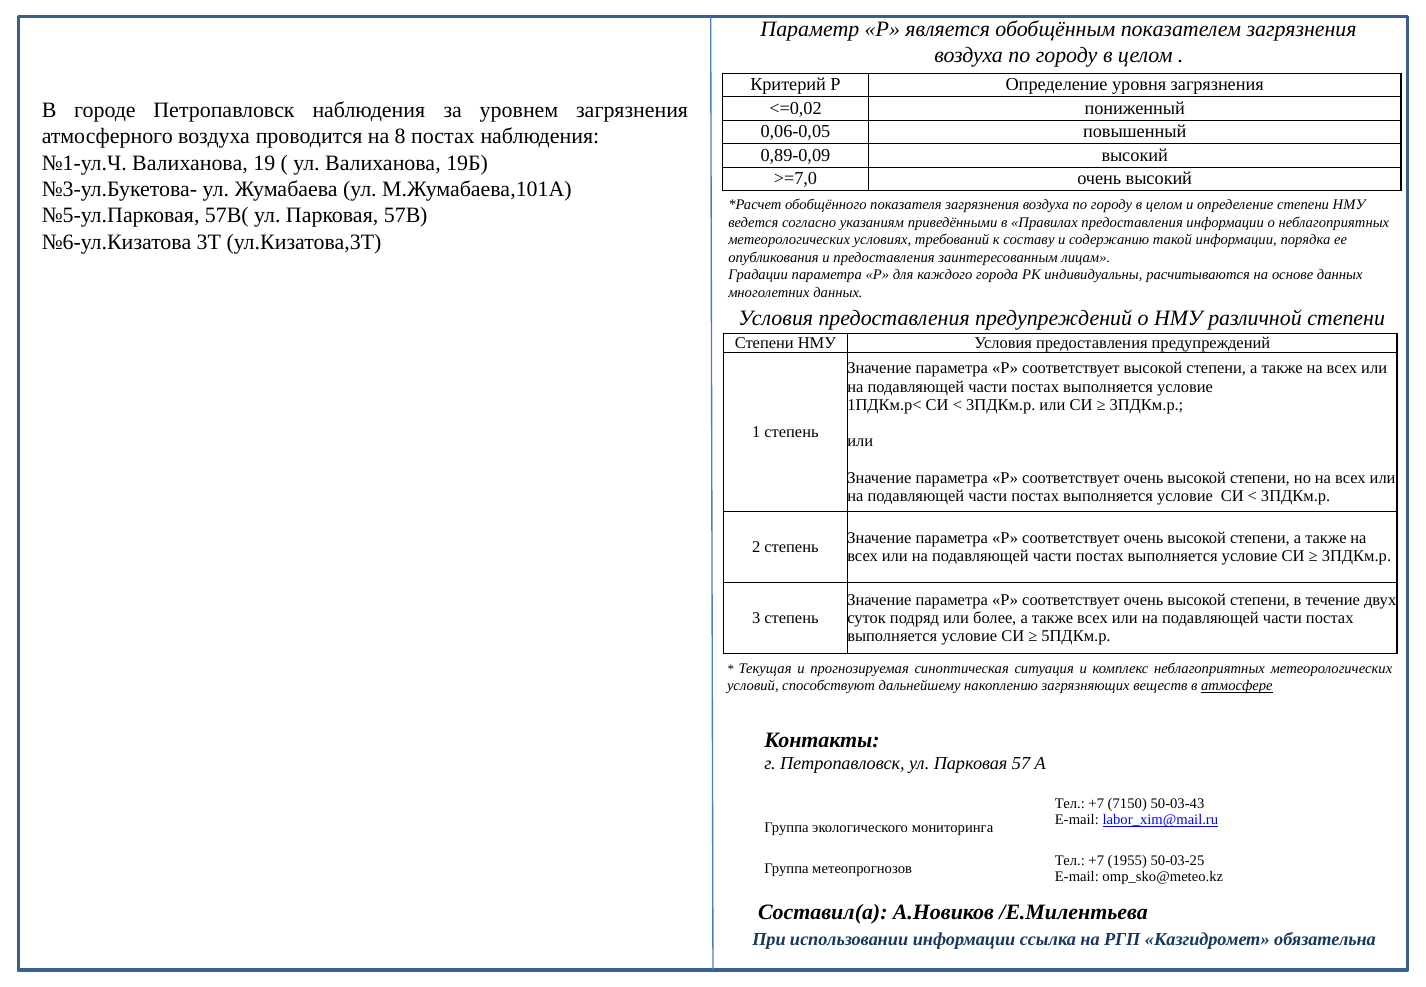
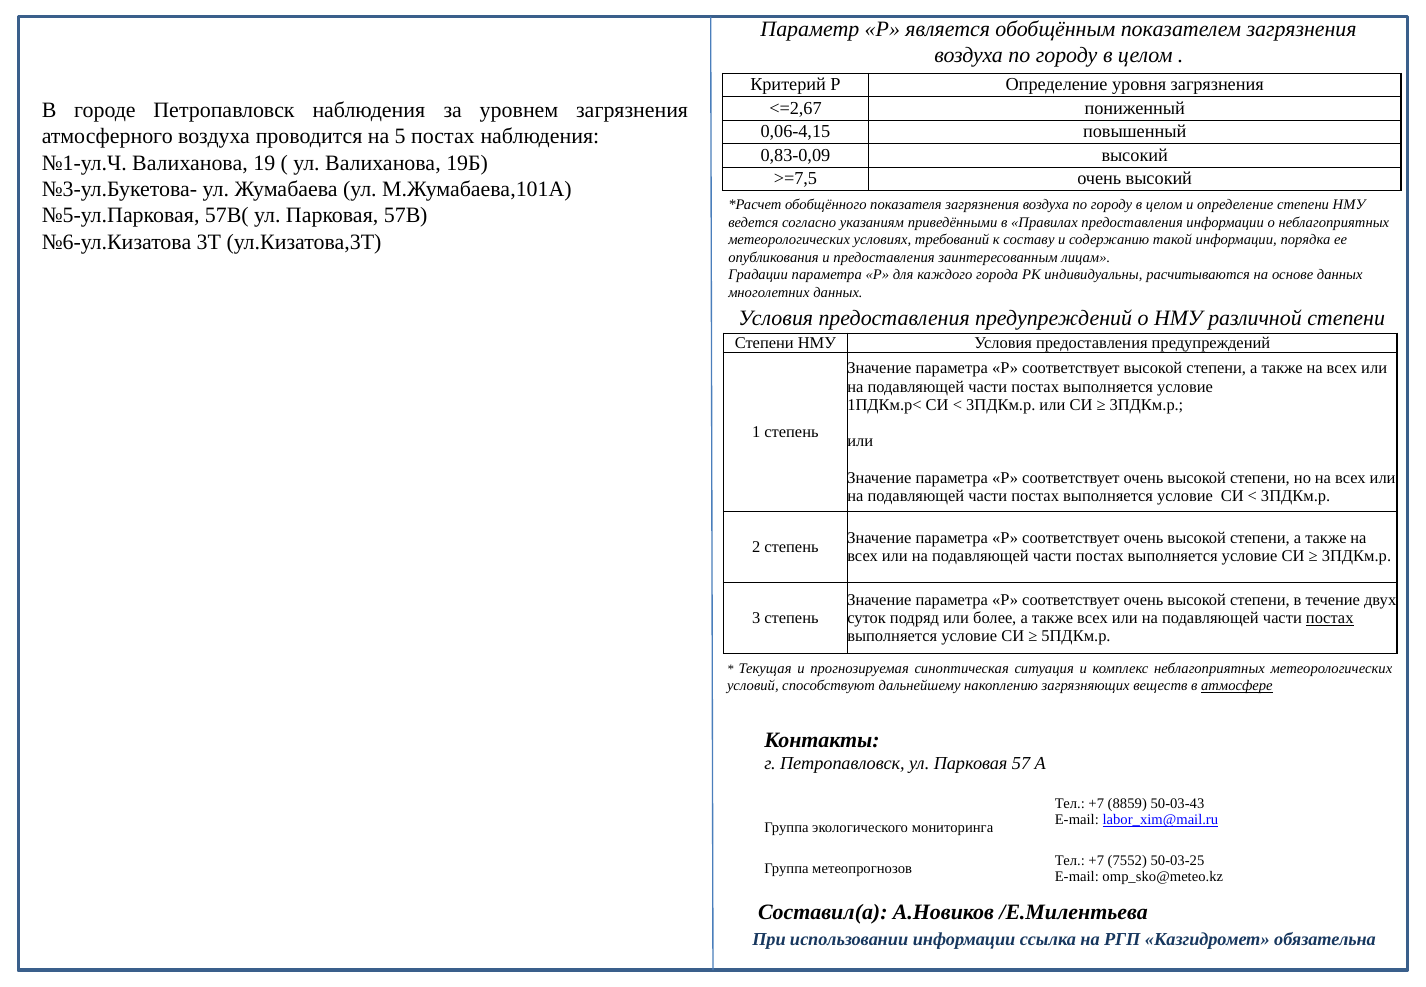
<=0,02: <=0,02 -> <=2,67 (796, 108)
0,06-0,05: 0,06-0,05 -> 0,06-4,15 (795, 132)
8: 8 -> 5 (400, 137)
0,89-0,09: 0,89-0,09 -> 0,83-0,09 (795, 155)
>=7,0: >=7,0 -> >=7,5 (795, 179)
постах underline: none -> present (1330, 618)
7150: 7150 -> 8859 (1127, 804)
1955: 1955 -> 7552 (1127, 861)
